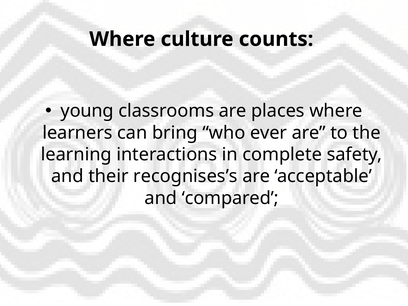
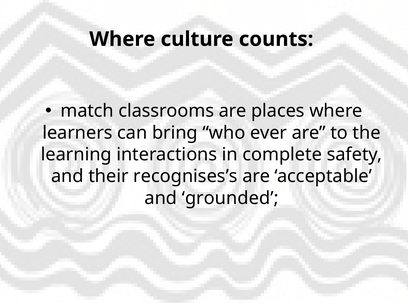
young: young -> match (87, 111)
compared: compared -> grounded (230, 198)
